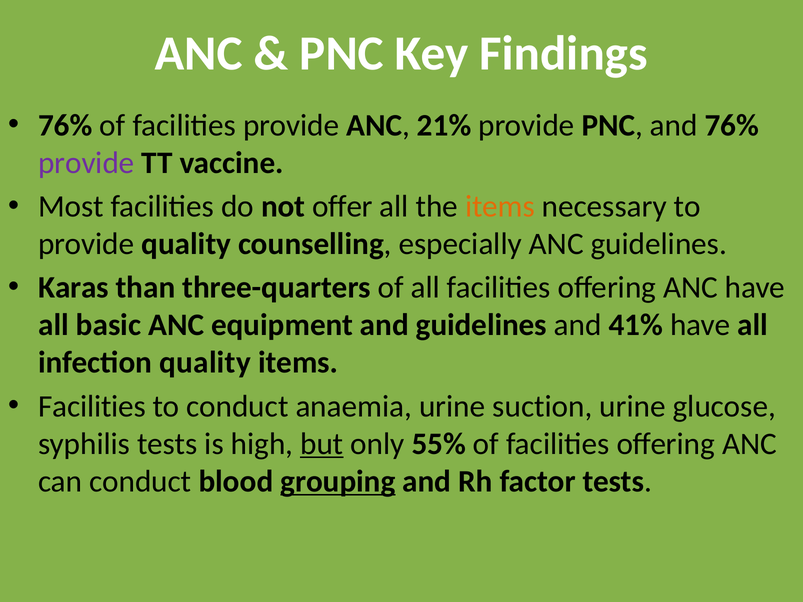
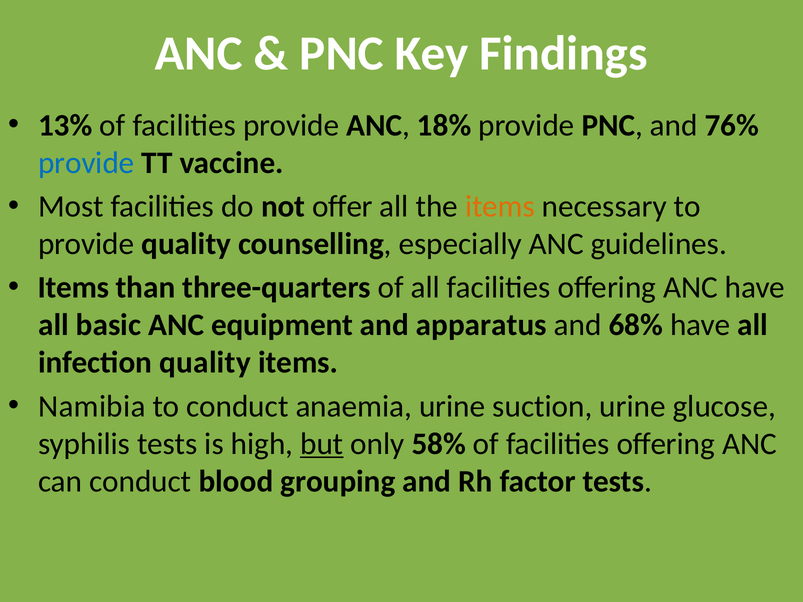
76%: 76% -> 13% (65, 125)
21%: 21% -> 18% (444, 125)
provide colour: purple -> blue (86, 163)
Karas: Karas -> Items (74, 288)
and guidelines: guidelines -> apparatus (481, 325)
41%: 41% -> 68% (636, 325)
Facilities: Facilities -> Namibia (92, 407)
55%: 55% -> 58% (439, 444)
grouping underline: present -> none (338, 482)
